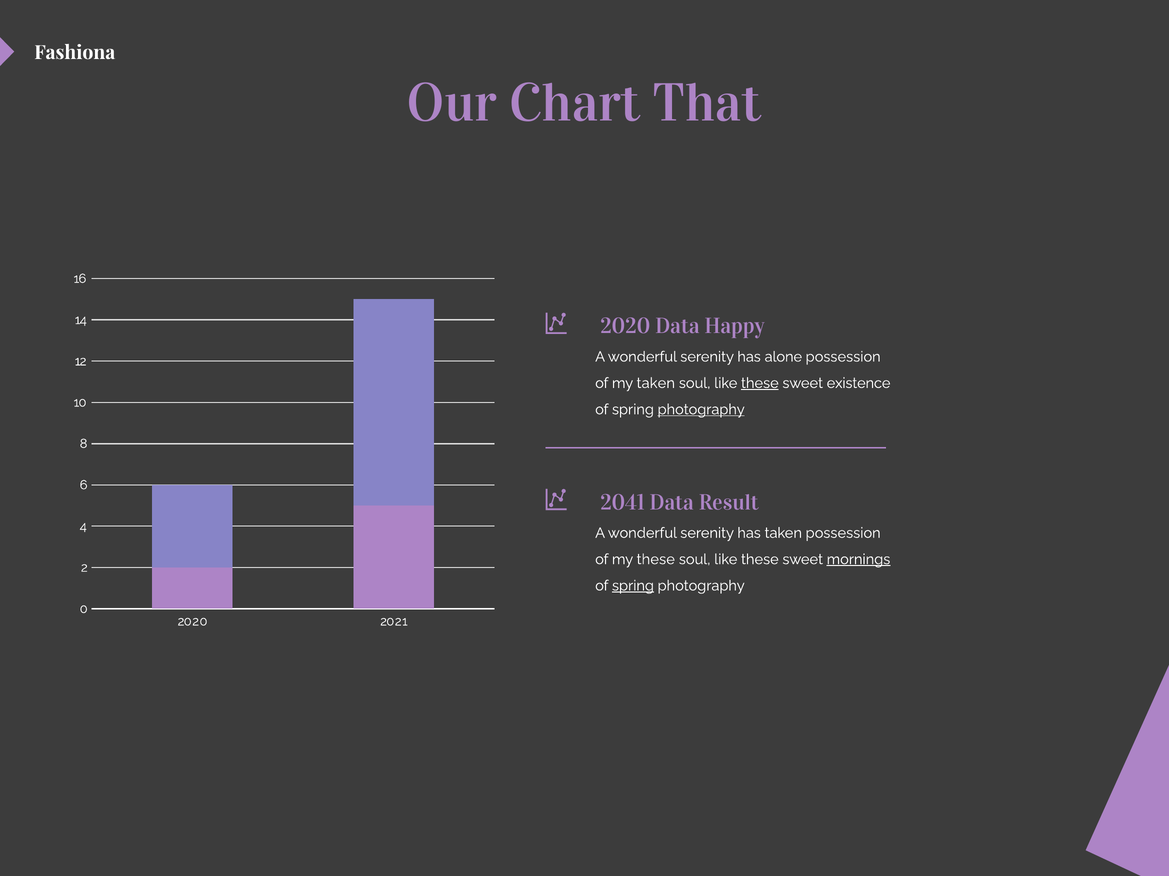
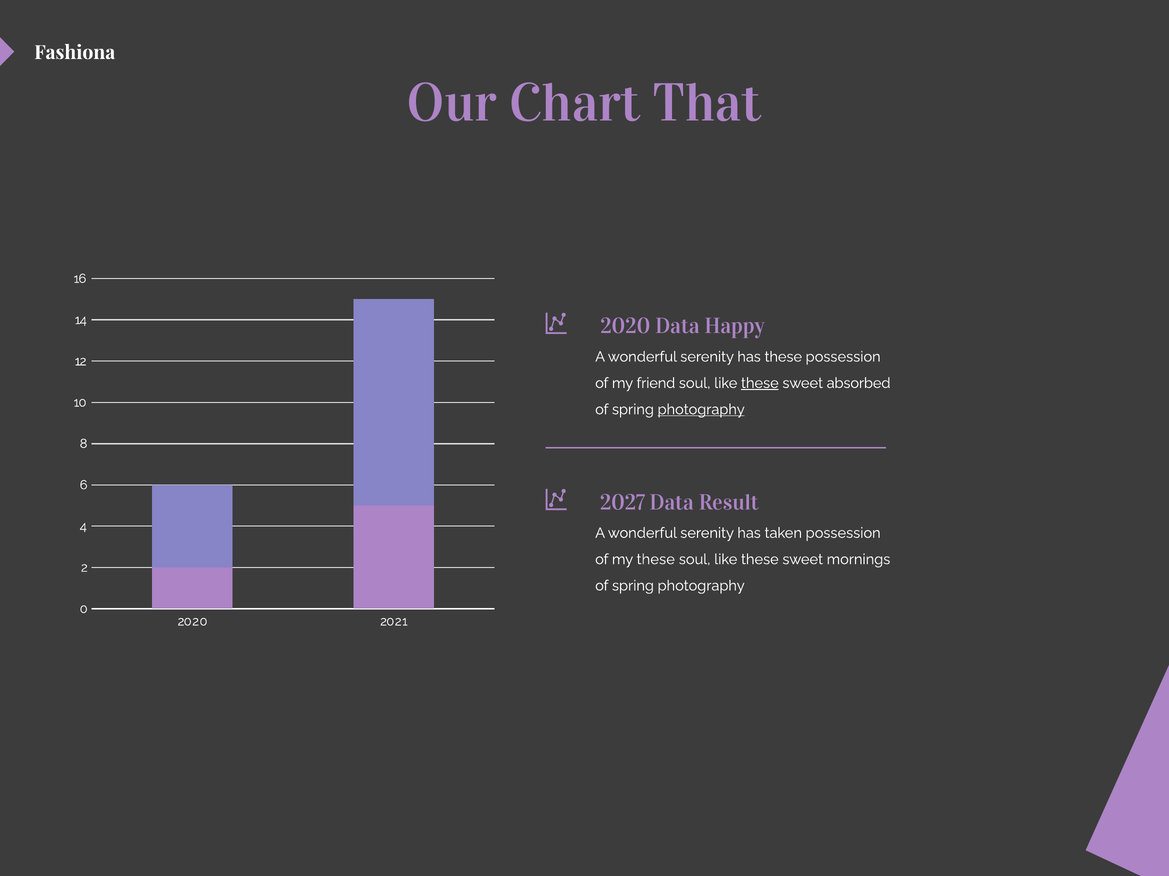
has alone: alone -> these (783, 357)
my taken: taken -> friend (656, 383)
existence: existence -> absorbed (859, 383)
2041: 2041 -> 2027 (623, 503)
mornings underline: present -> none (858, 560)
spring underline: present -> none (633, 586)
